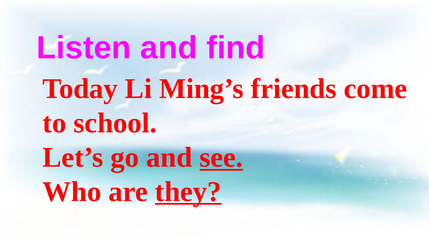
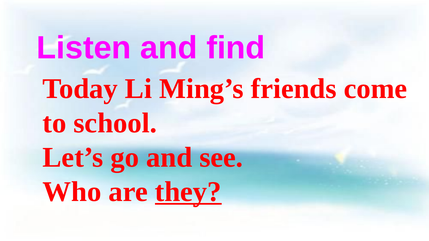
see underline: present -> none (221, 158)
